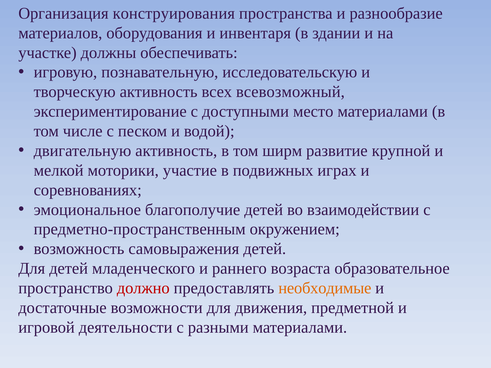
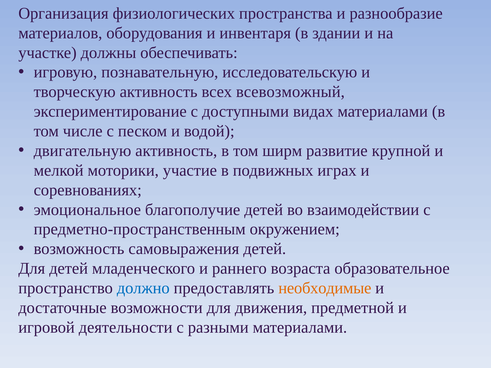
конструирования: конструирования -> физиологических (174, 13)
место: место -> видах (313, 112)
должно colour: red -> blue (143, 288)
